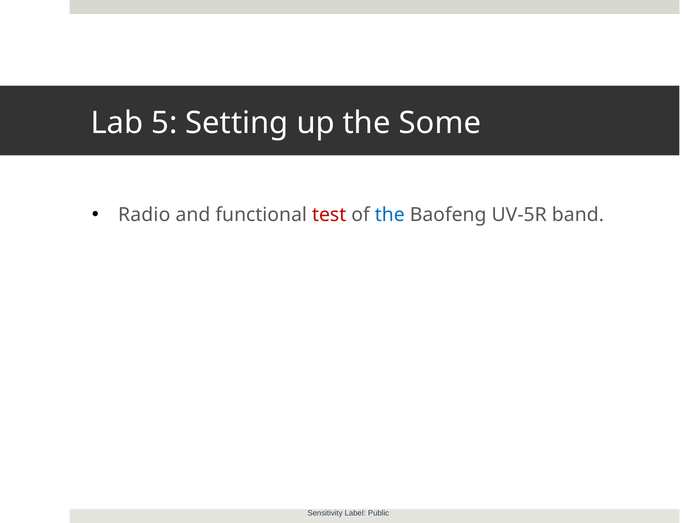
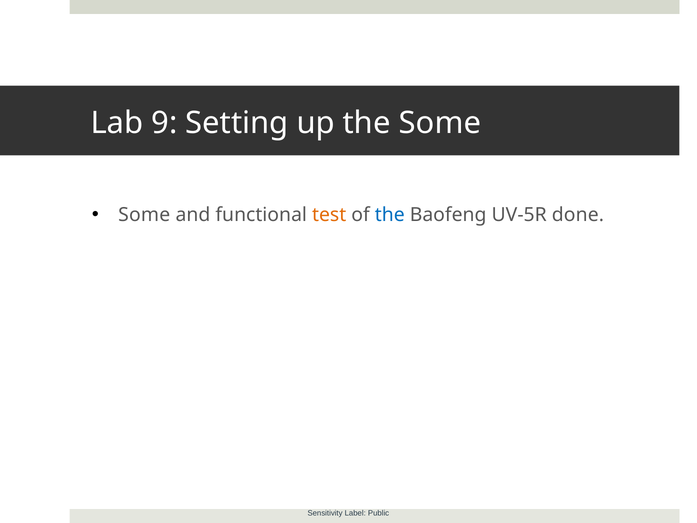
5: 5 -> 9 (164, 123)
Radio: Radio -> Some (144, 215)
test colour: red -> orange (329, 215)
band: band -> done (578, 215)
